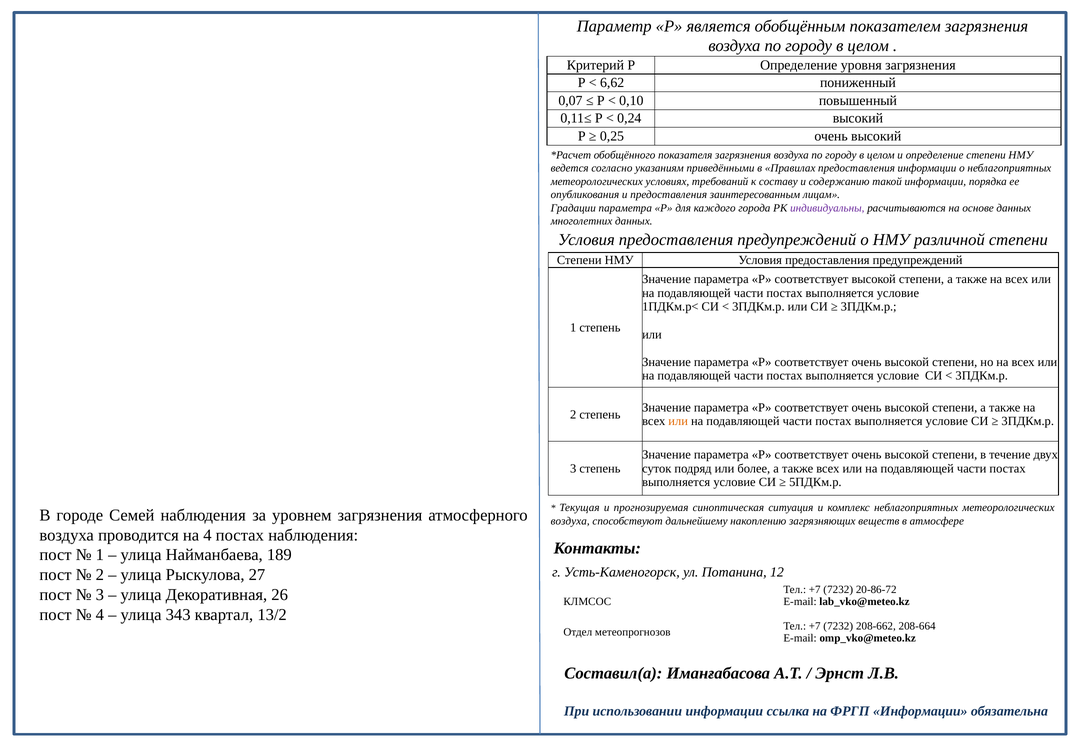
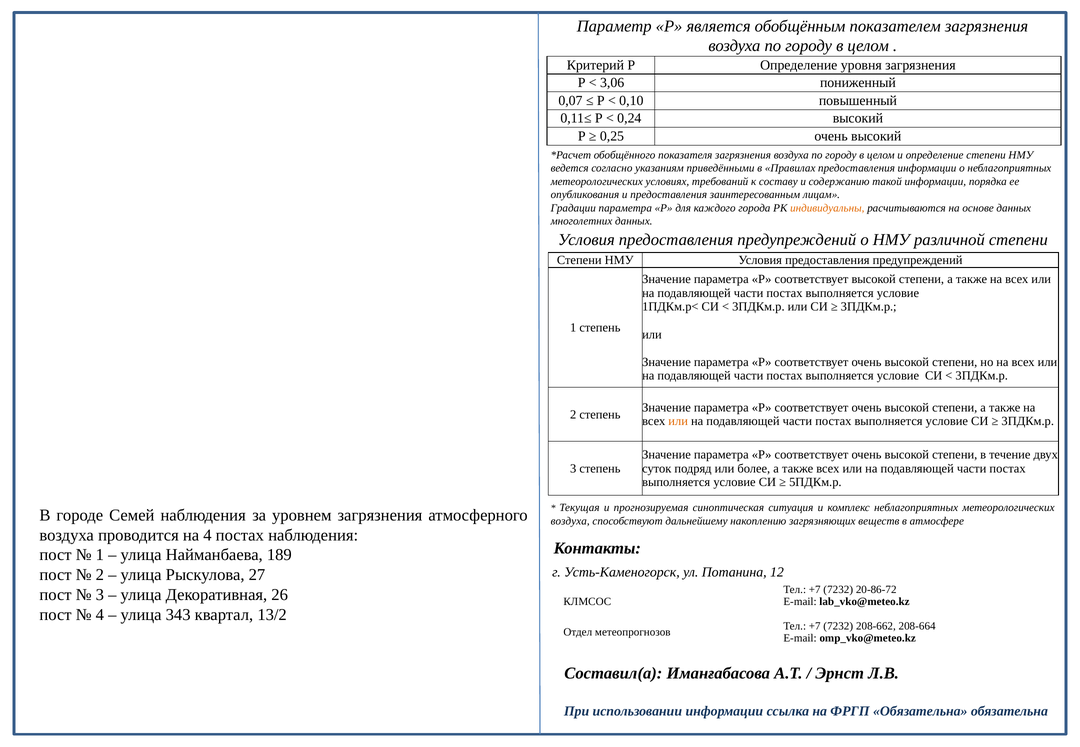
6,62: 6,62 -> 3,06 (612, 83)
индивидуальны colour: purple -> orange (827, 208)
ФРГП Информации: Информации -> Обязательна (920, 712)
